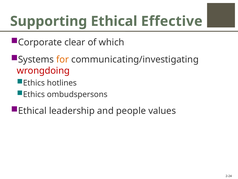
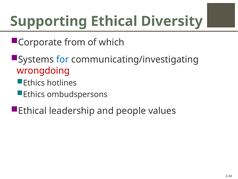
Effective: Effective -> Diversity (172, 21)
clear: clear -> from (75, 42)
for colour: orange -> blue (63, 59)
